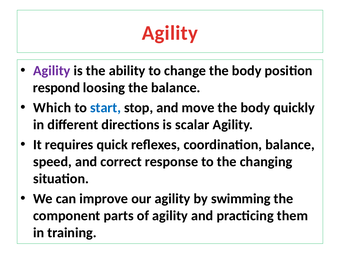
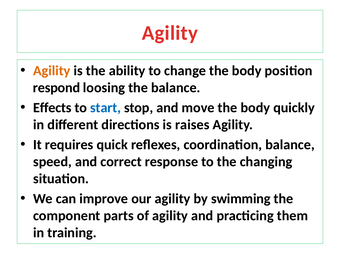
Agility colour: purple -> orange (52, 71)
Which: Which -> Effects (52, 108)
scalar: scalar -> raises (192, 125)
